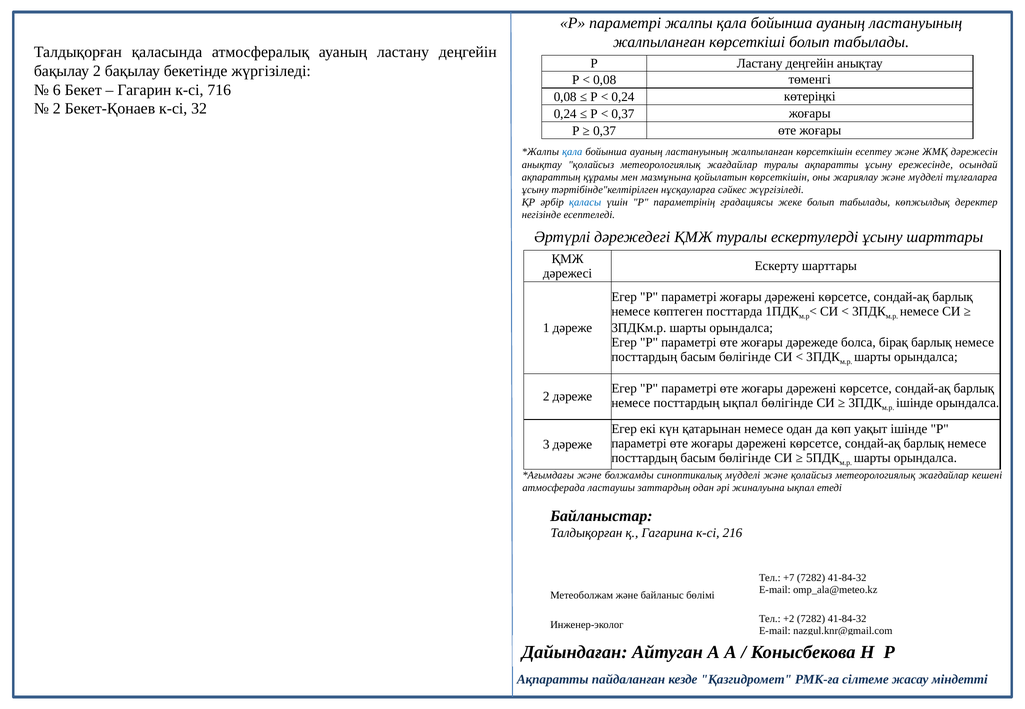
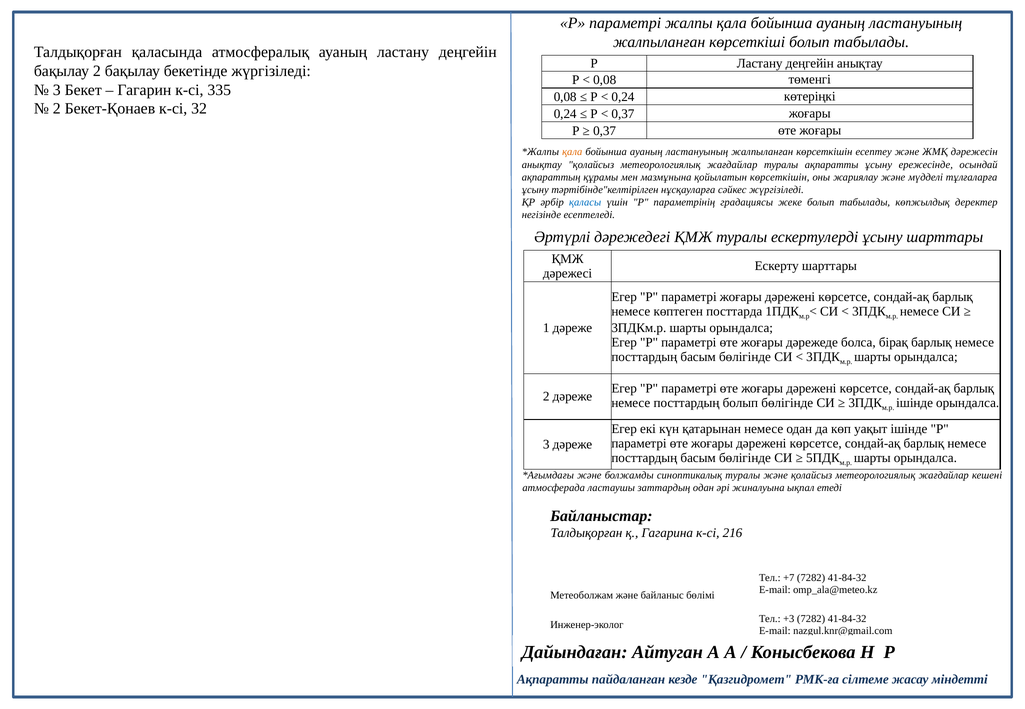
6: 6 -> 3 (57, 90)
716: 716 -> 335 (219, 90)
қала colour: blue -> orange (572, 152)
посттардың ықпал: ықпал -> болып (740, 403)
синоптикалық мүдделі: мүдделі -> туралы (743, 476)
+2: +2 -> +3 (789, 619)
